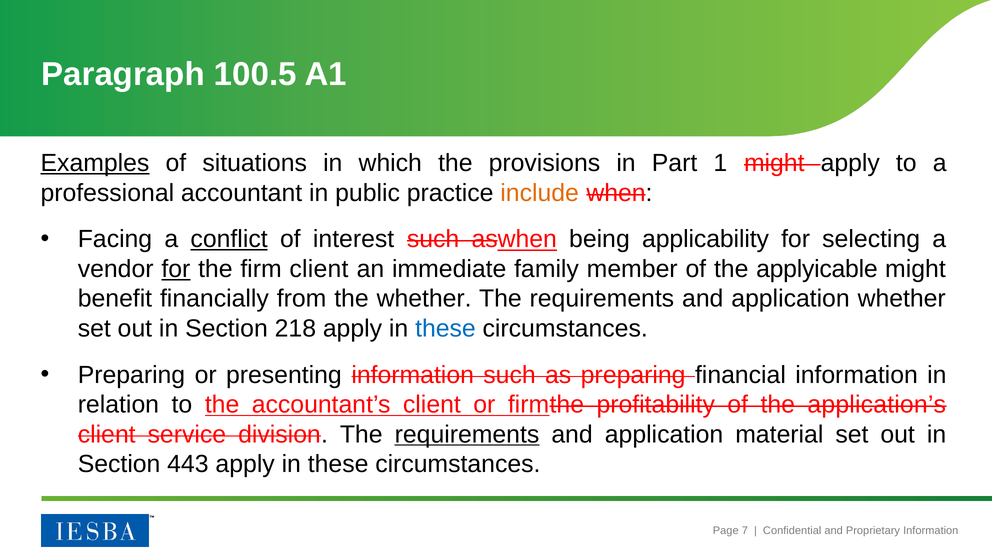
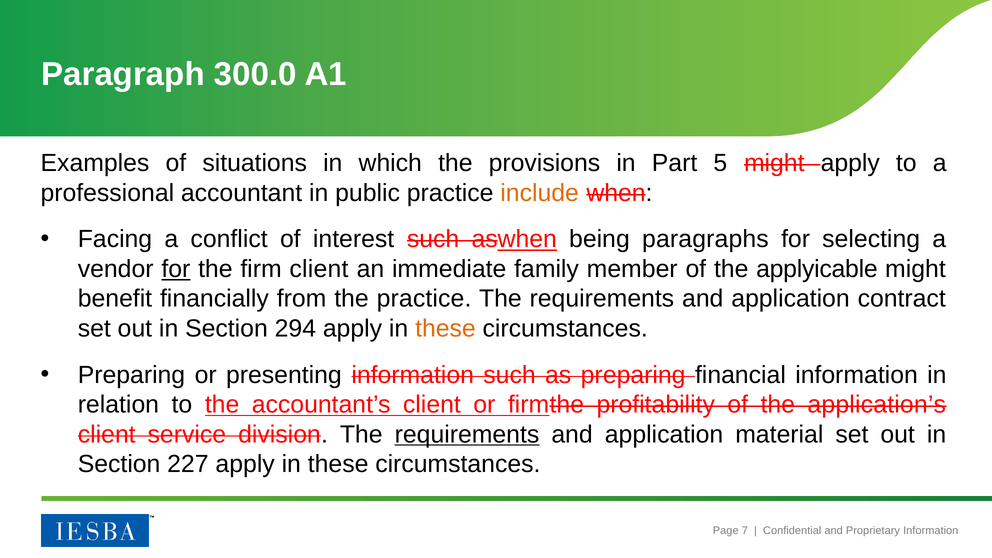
100.5: 100.5 -> 300.0 (255, 74)
Examples underline: present -> none (95, 163)
1: 1 -> 5 (720, 163)
conflict underline: present -> none (229, 239)
applicability: applicability -> paragraphs (705, 239)
the whether: whether -> practice (424, 299)
application whether: whether -> contract (902, 299)
218: 218 -> 294 (295, 329)
these colour: blue -> orange (445, 329)
443: 443 -> 227 (188, 464)
